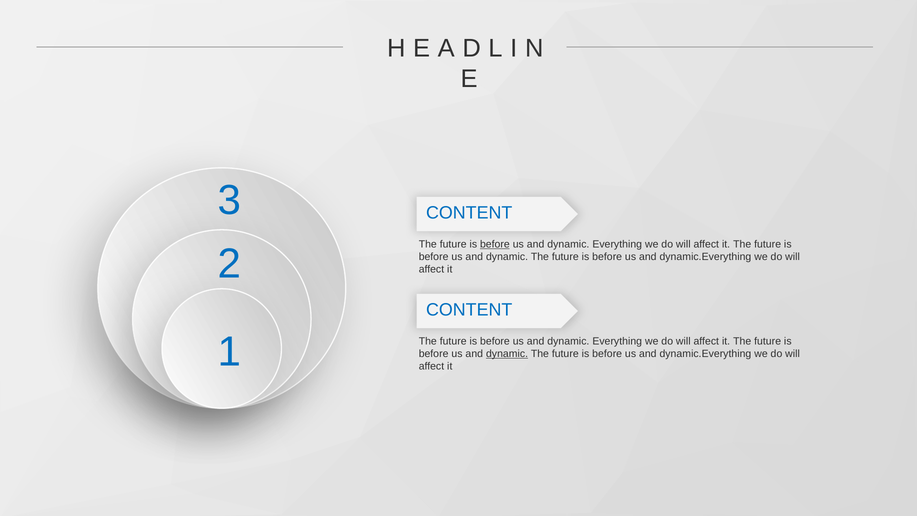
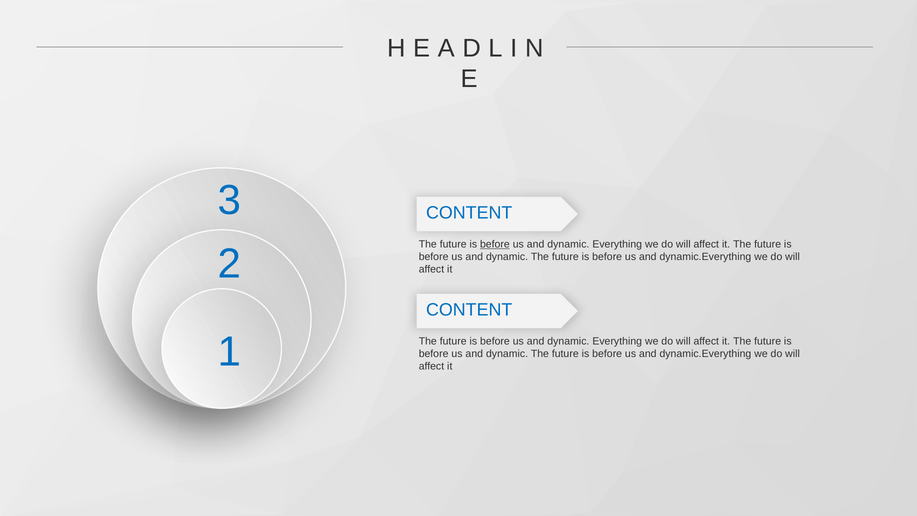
dynamic underline: present -> none (507, 354)
